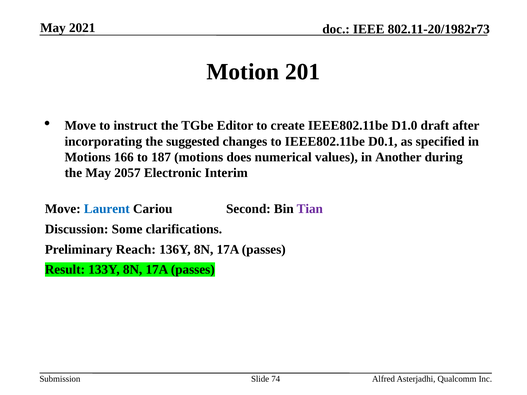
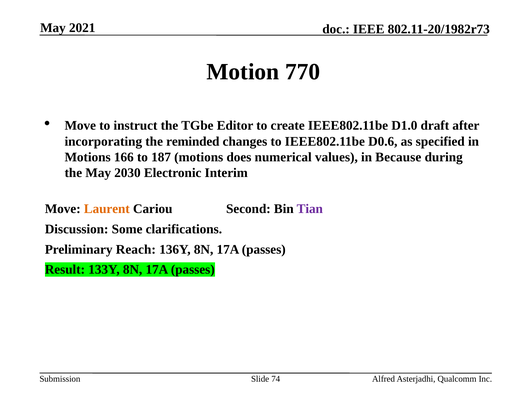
201: 201 -> 770 (303, 72)
suggested: suggested -> reminded (193, 141)
D0.1: D0.1 -> D0.6 (383, 141)
Another: Another -> Because (398, 157)
2057: 2057 -> 2030 (127, 173)
Laurent colour: blue -> orange (107, 209)
